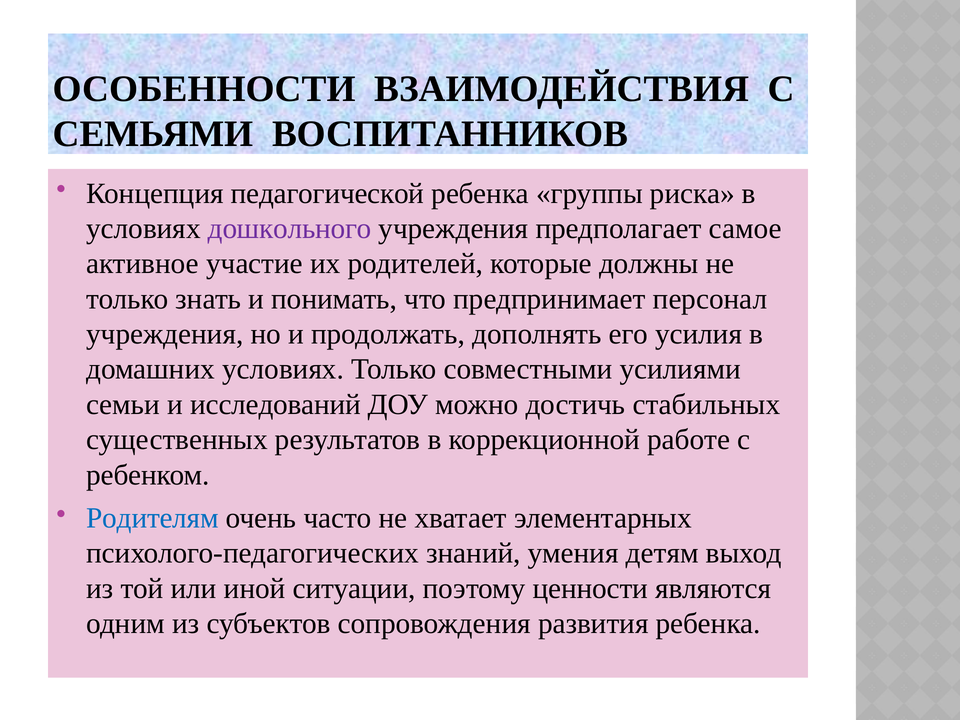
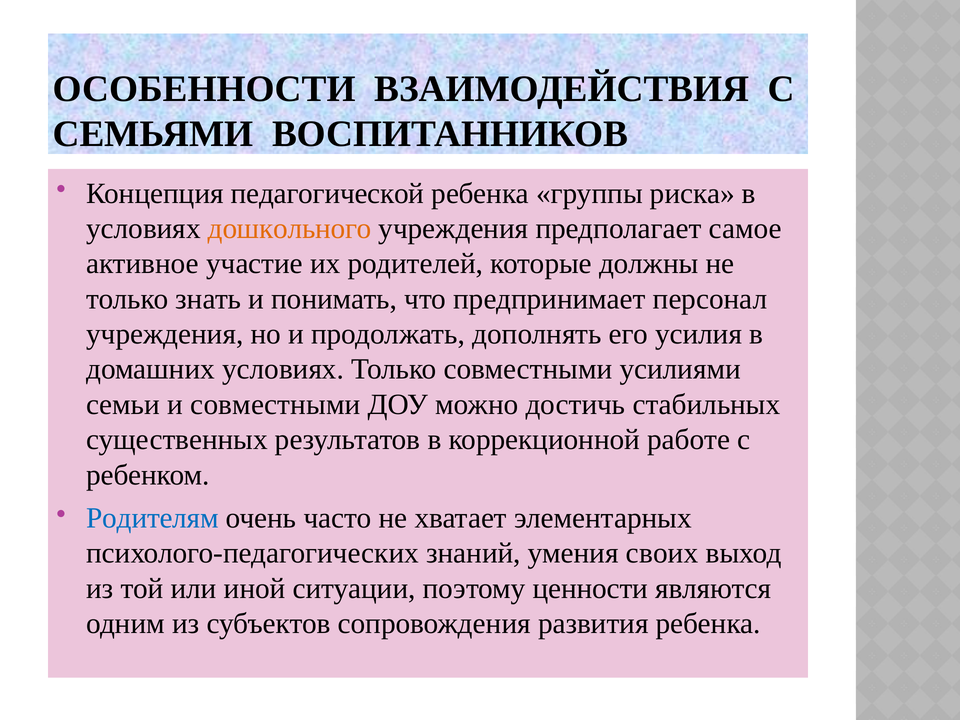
дошкольного colour: purple -> orange (290, 229)
и исследований: исследований -> совместными (275, 404)
детям: детям -> своих (662, 553)
